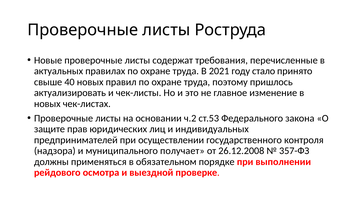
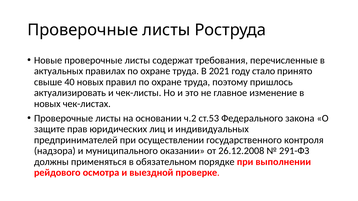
получает: получает -> оказании (182, 151)
357-ФЗ: 357-ФЗ -> 291-ФЗ (294, 151)
